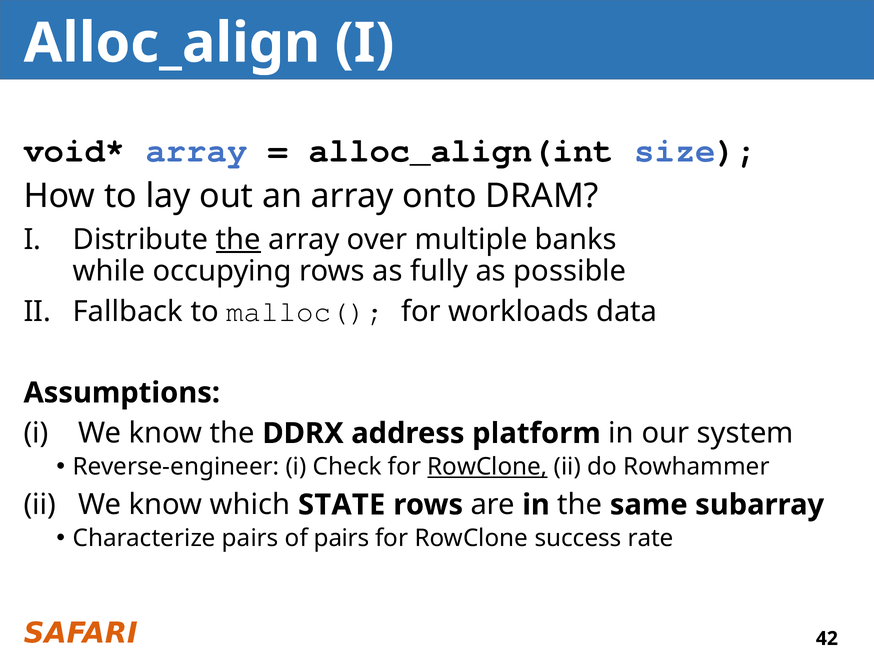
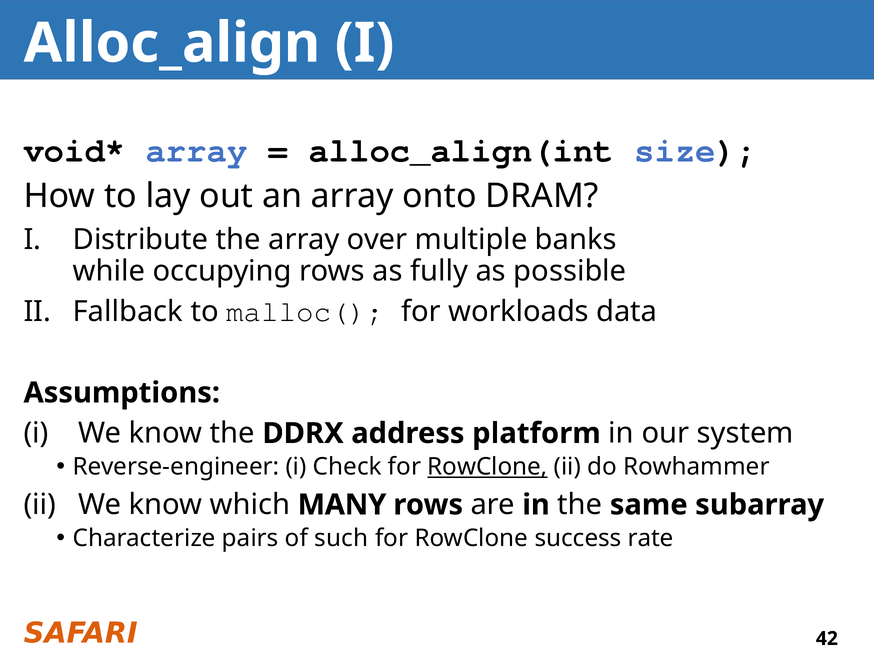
the underline: present -> none (238, 239)
STATE: STATE -> MANY (342, 504)
of pairs: pairs -> such (341, 538)
